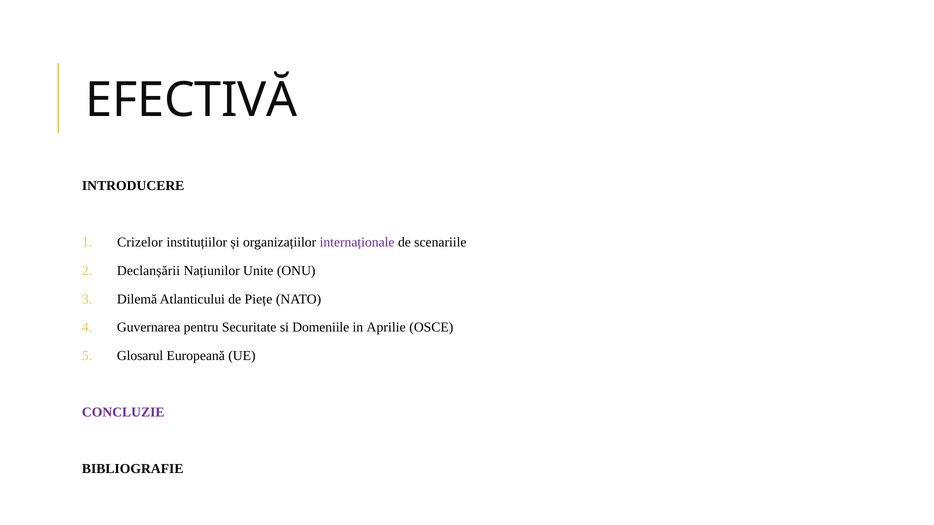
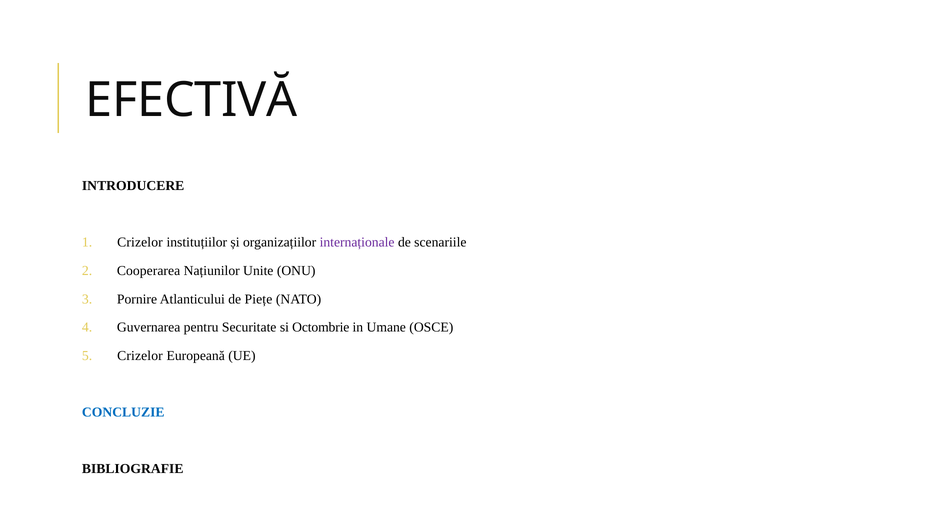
Declanșării: Declanșării -> Cooperarea (149, 271)
Dilemă: Dilemă -> Pornire (137, 299)
Domeniile: Domeniile -> Octombrie (321, 328)
Aprilie: Aprilie -> Umane (386, 328)
Glosarul: Glosarul -> Crizelor (140, 356)
CONCLUZIE colour: purple -> blue (123, 413)
